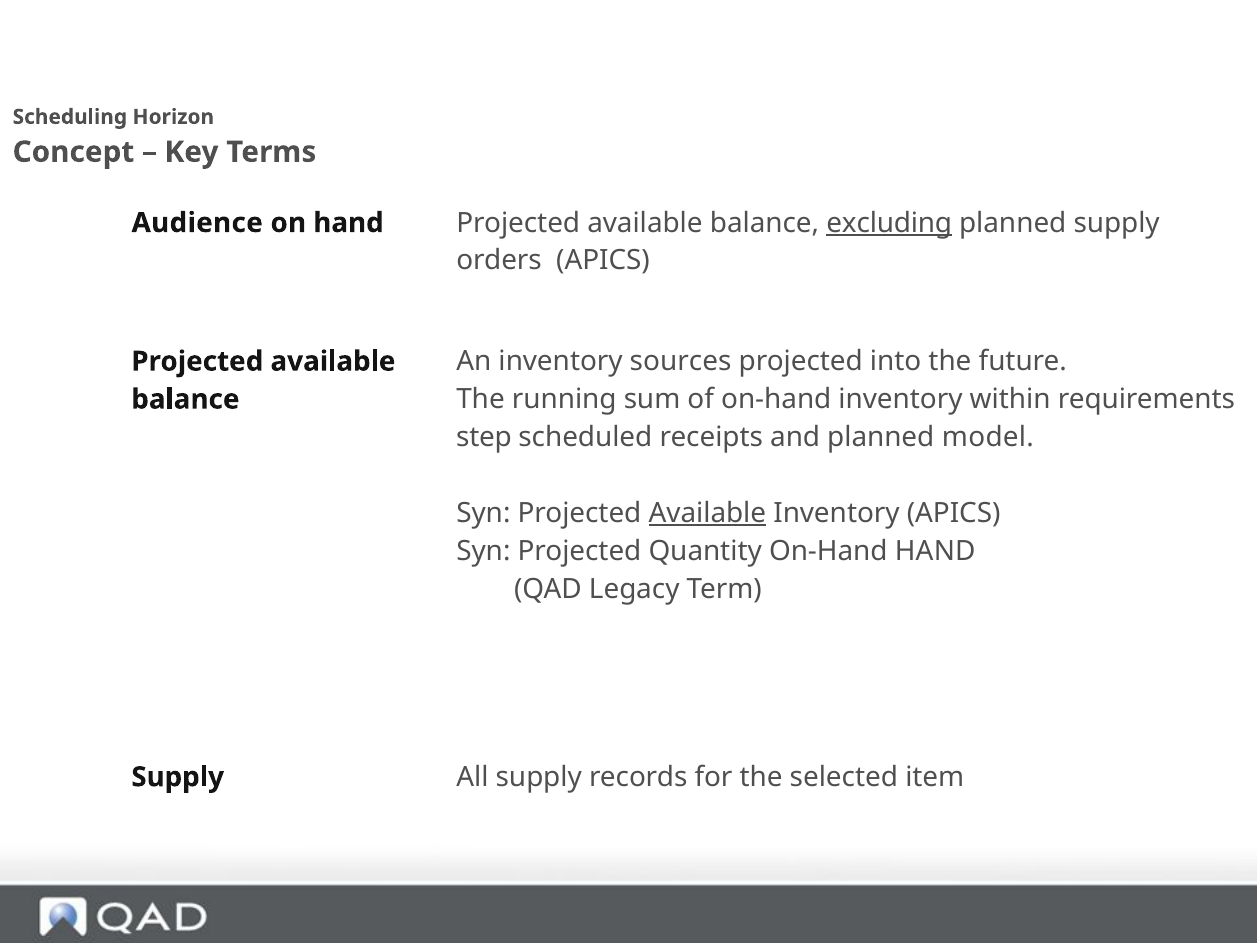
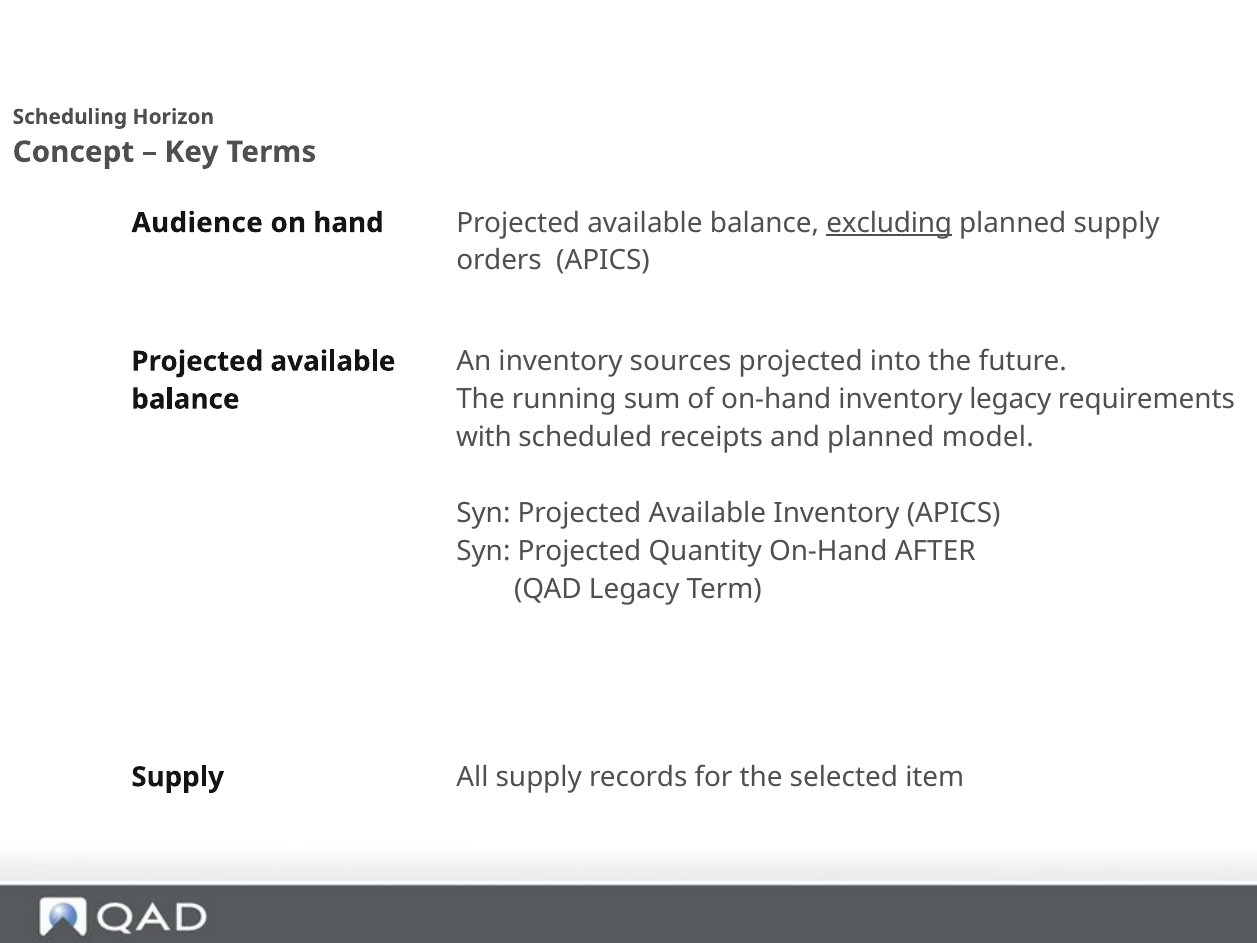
inventory within: within -> legacy (1010, 399)
step: step -> with (484, 437)
Available underline: present -> none (707, 513)
On-Hand HAND: HAND -> AFTER (935, 551)
